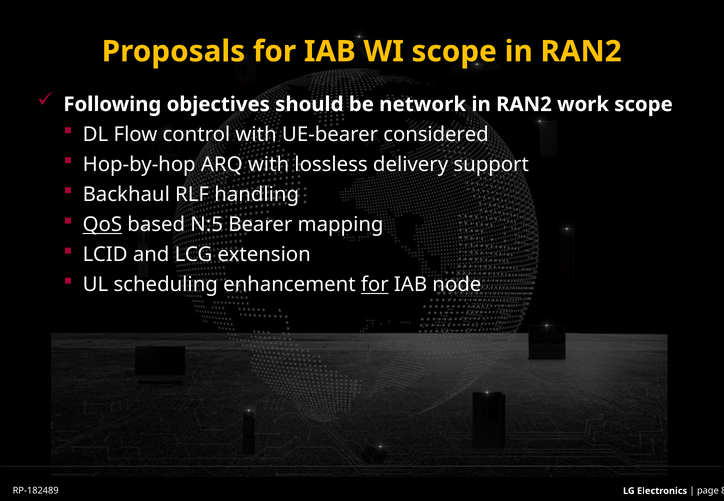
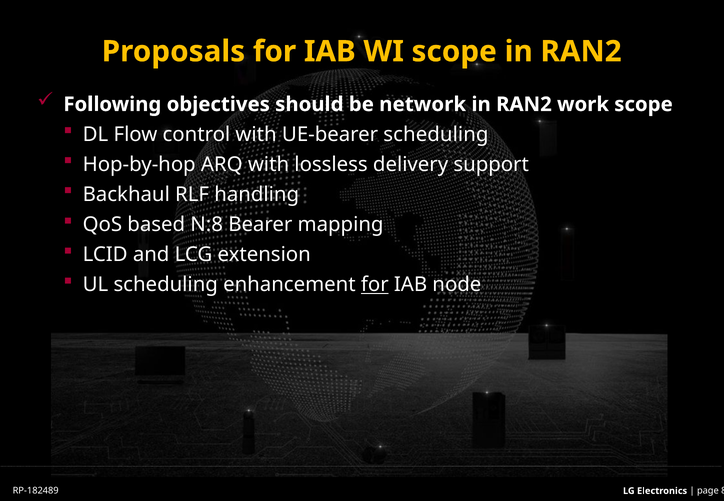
UE-bearer considered: considered -> scheduling (436, 134)
QoS underline: present -> none (102, 225)
N:5: N:5 -> N:8 (207, 225)
